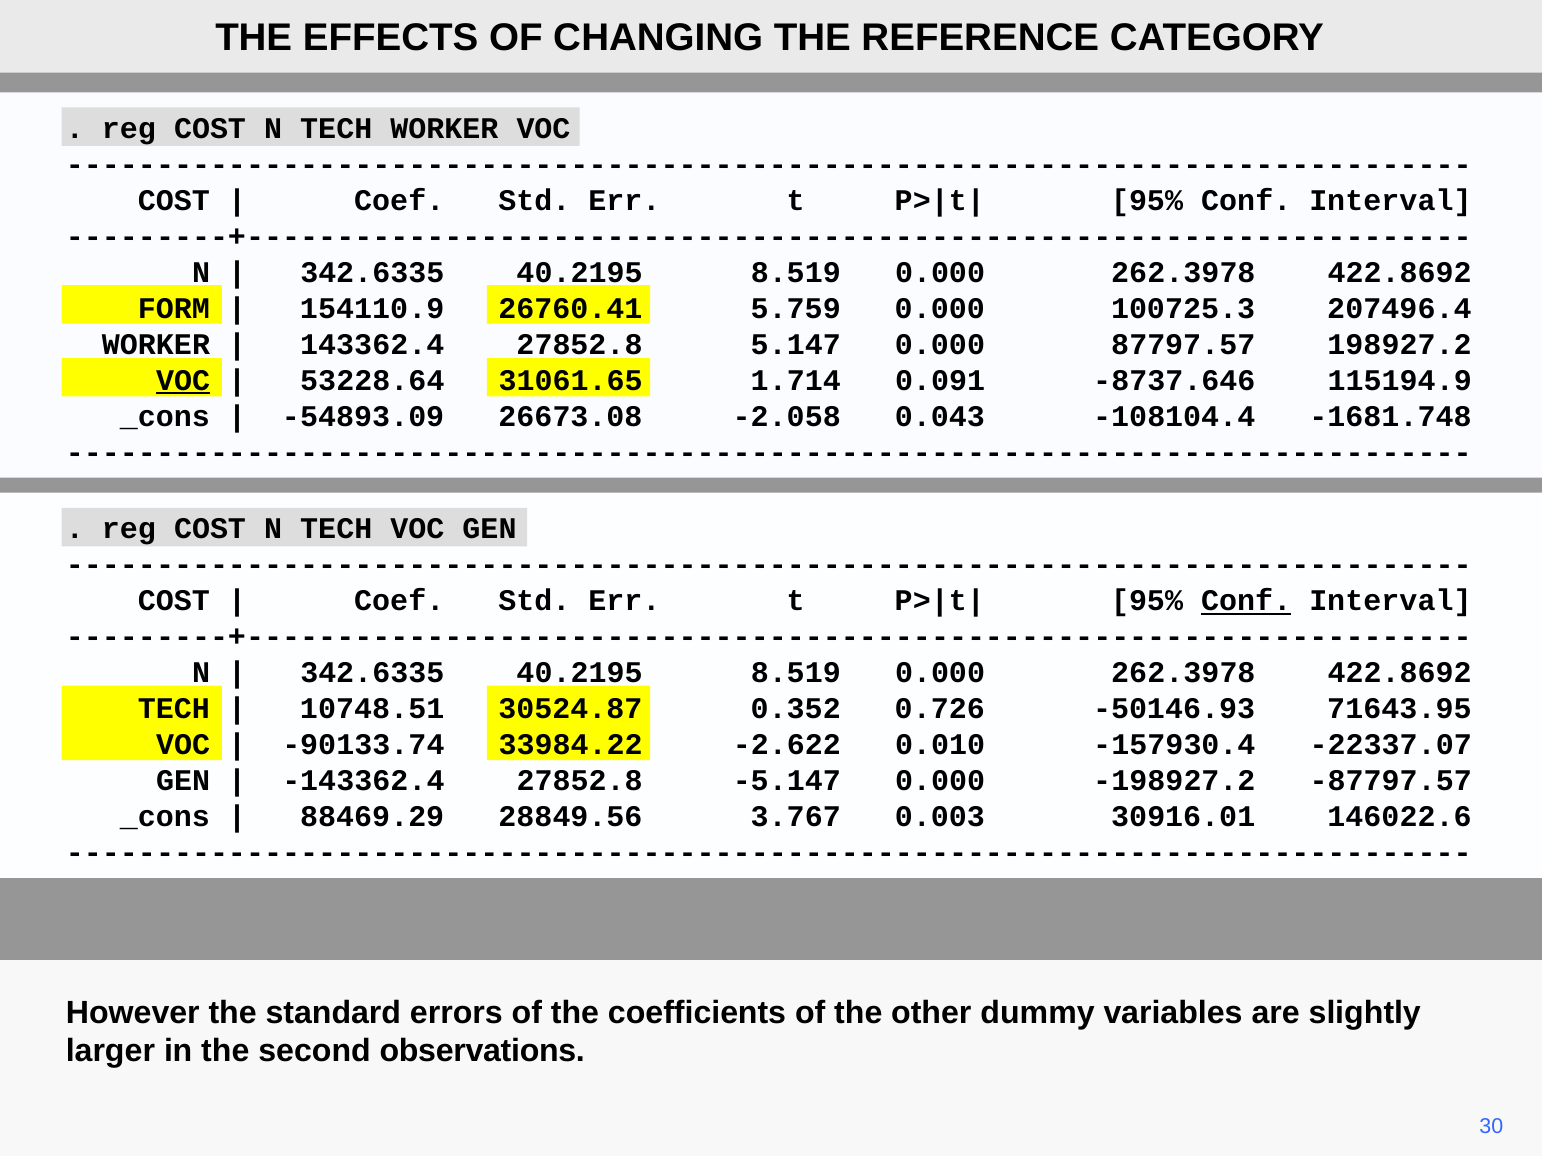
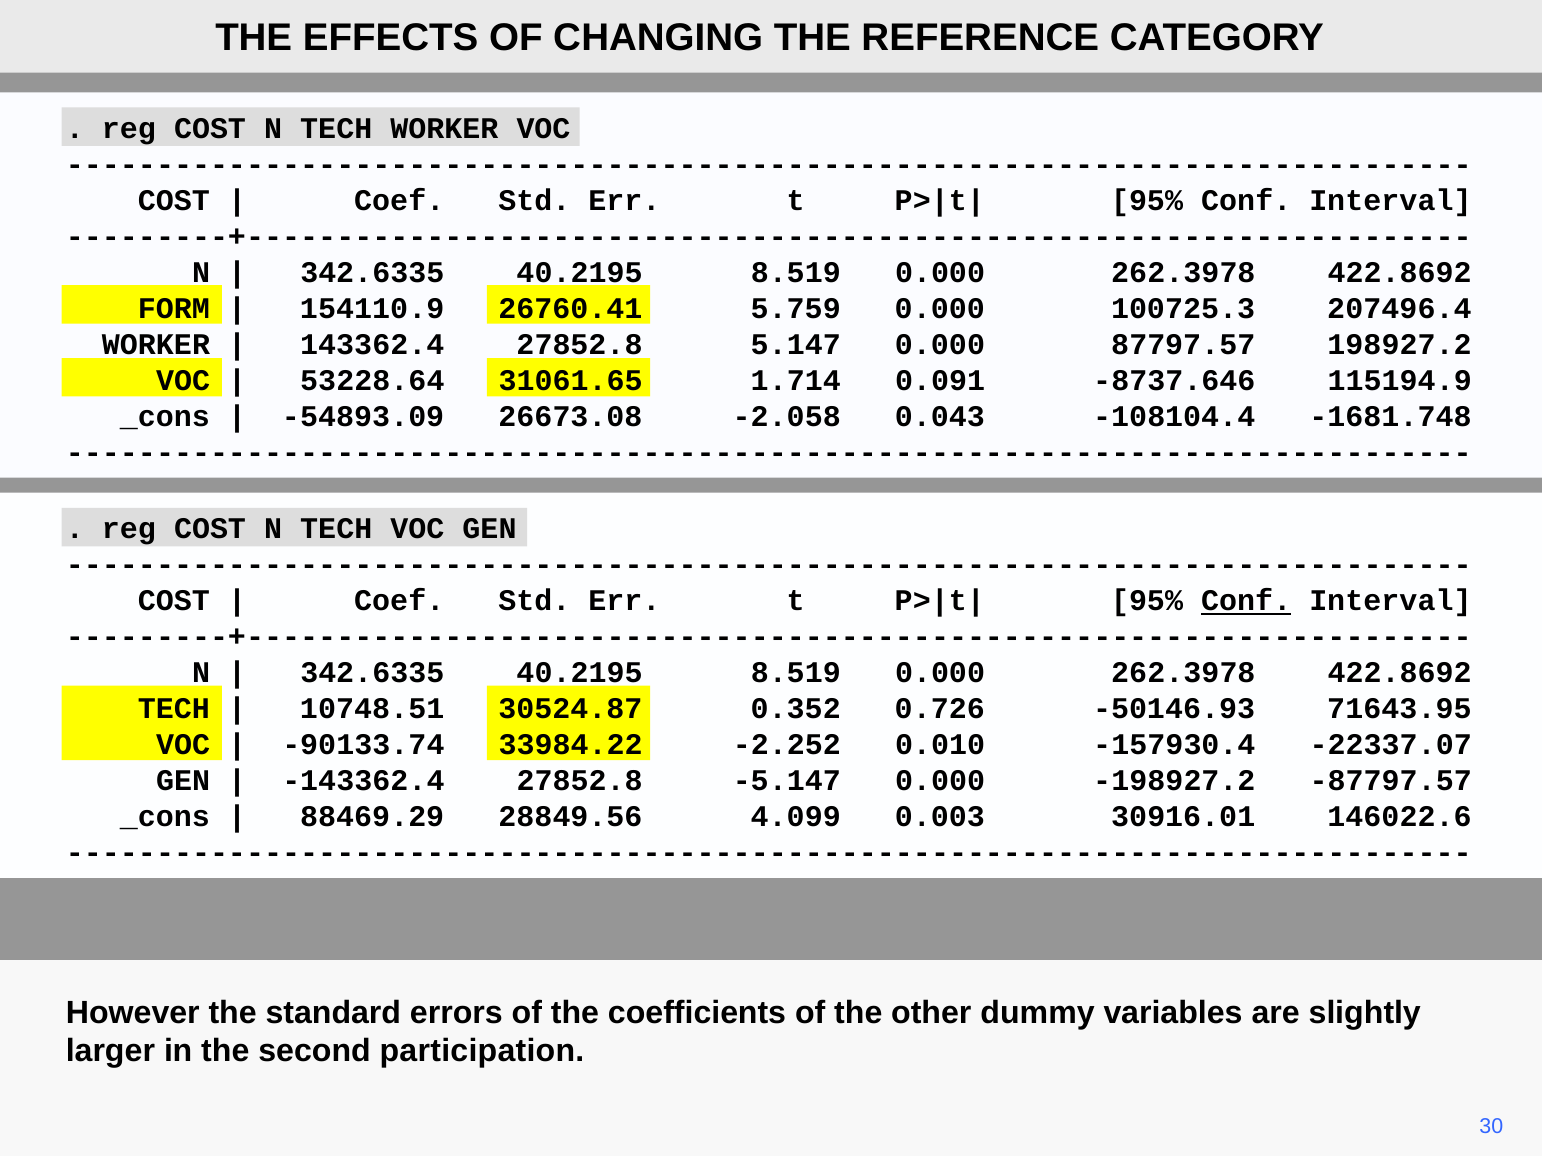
VOC underline: present -> none (183, 380)
-2.622: -2.622 -> -2.252 (787, 745)
3.767: 3.767 -> 4.099 (796, 817)
observations: observations -> participation (482, 1052)
